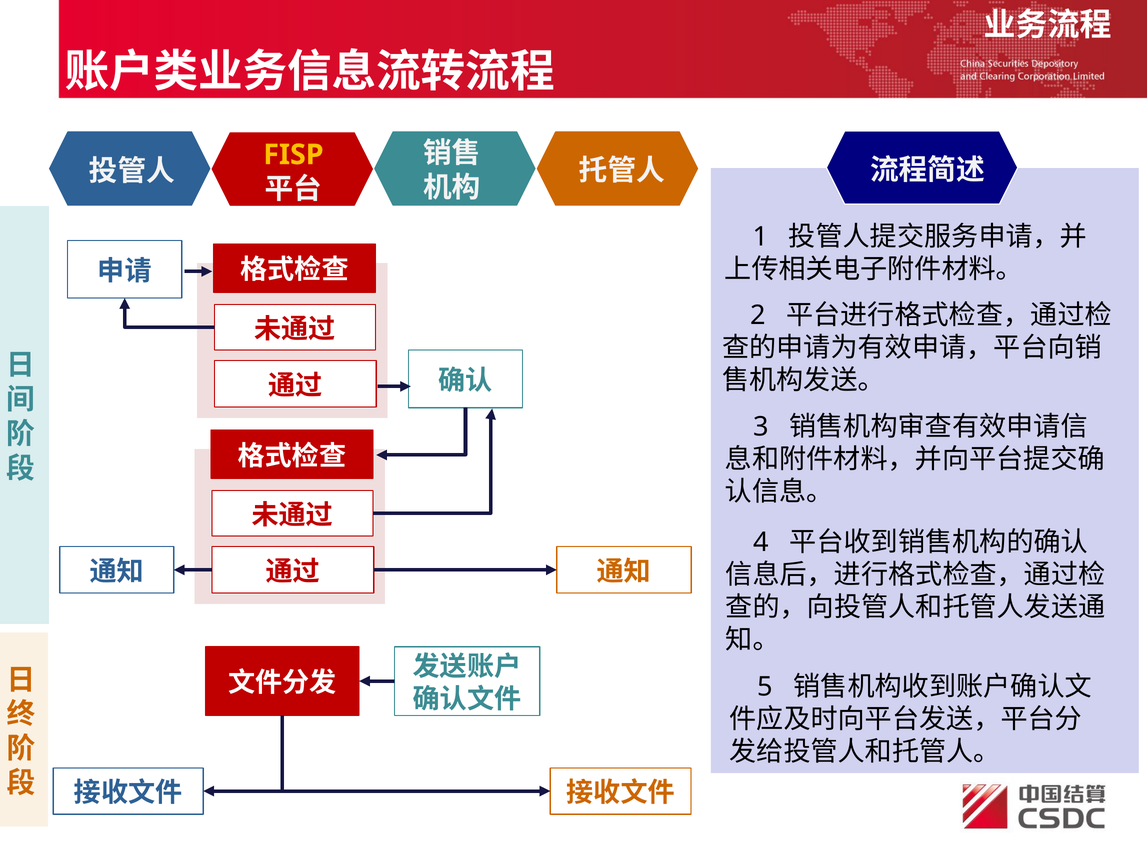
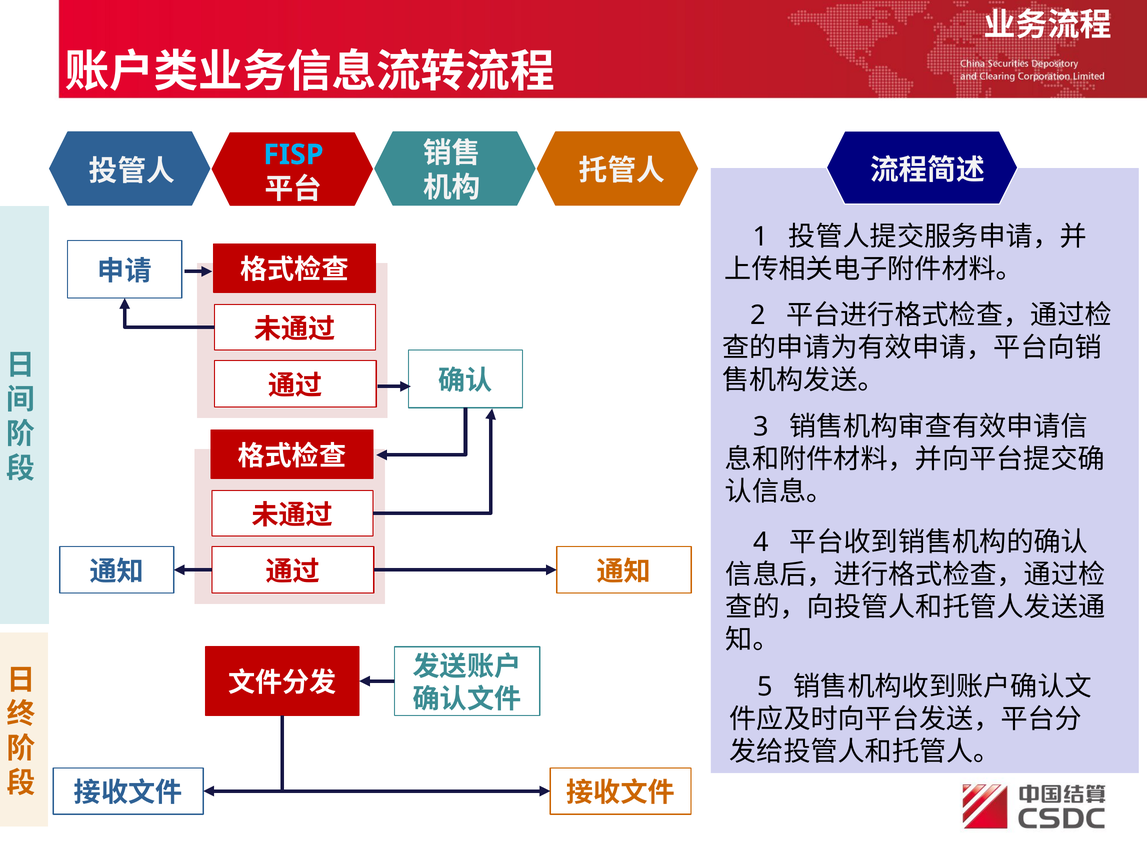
FISP colour: yellow -> light blue (293, 155)
